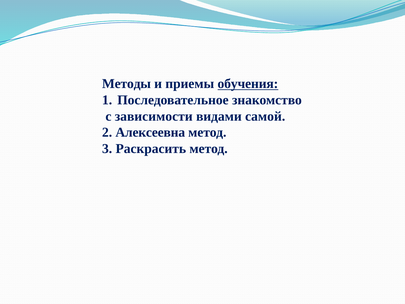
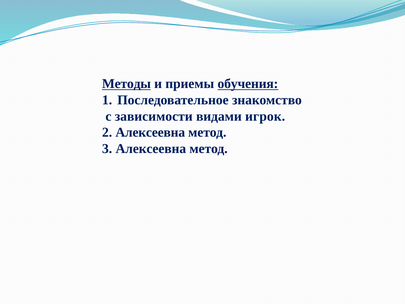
Методы underline: none -> present (126, 84)
самой: самой -> игрок (265, 116)
3 Раскрасить: Раскрасить -> Алексеевна (151, 149)
